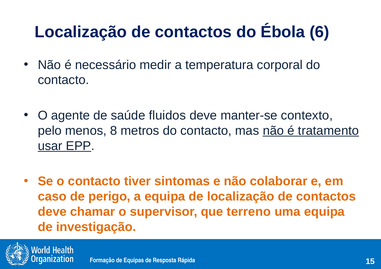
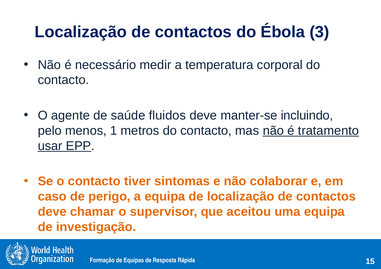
6: 6 -> 3 (319, 32)
contexto: contexto -> incluindo (307, 116)
8: 8 -> 1 (114, 131)
terreno: terreno -> aceitou (249, 212)
